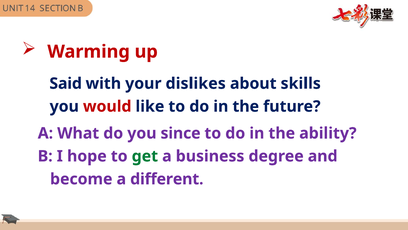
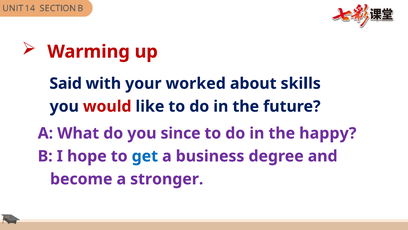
dislikes: dislikes -> worked (196, 83)
ability: ability -> happy (328, 133)
get colour: green -> blue (145, 156)
different: different -> stronger (167, 179)
